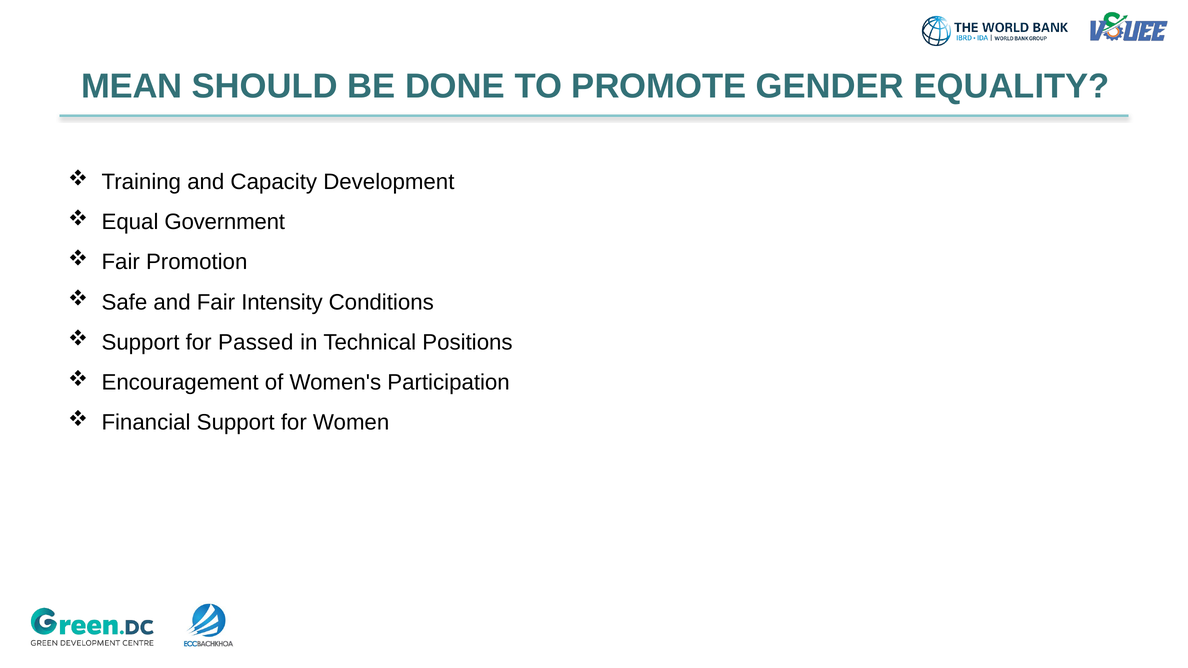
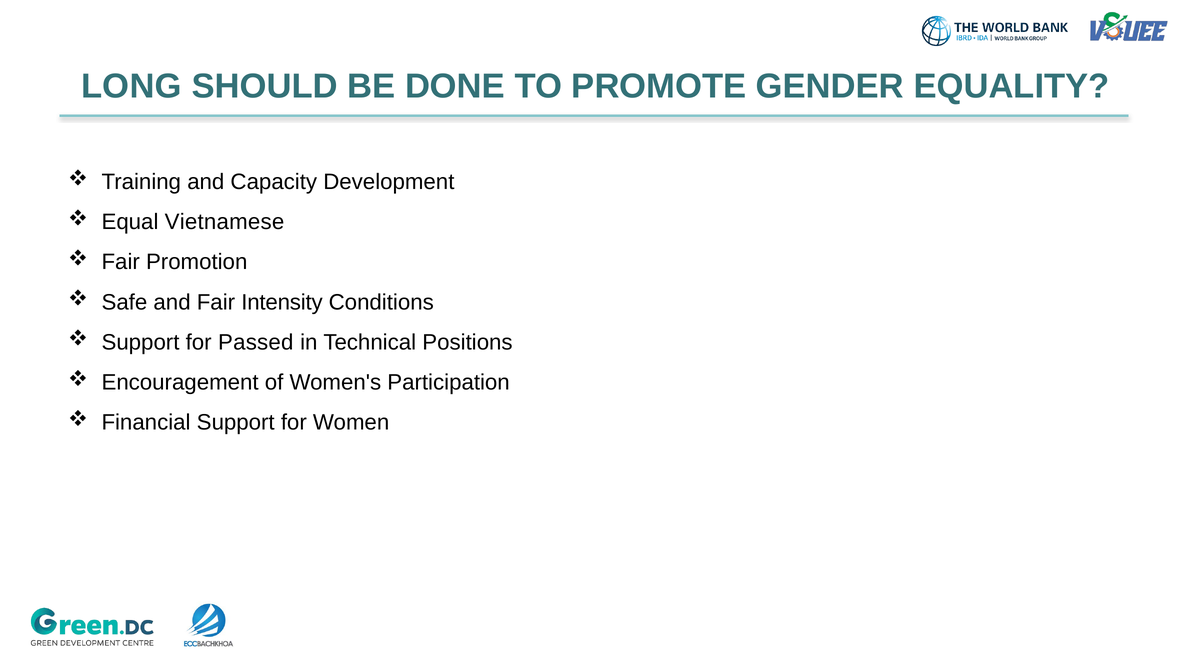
MEAN: MEAN -> LONG (131, 86)
Government: Government -> Vietnamese (224, 222)
